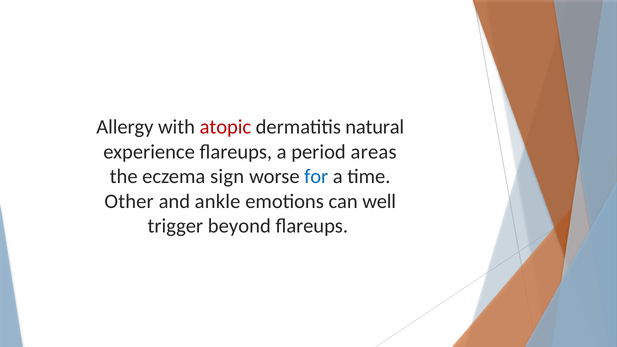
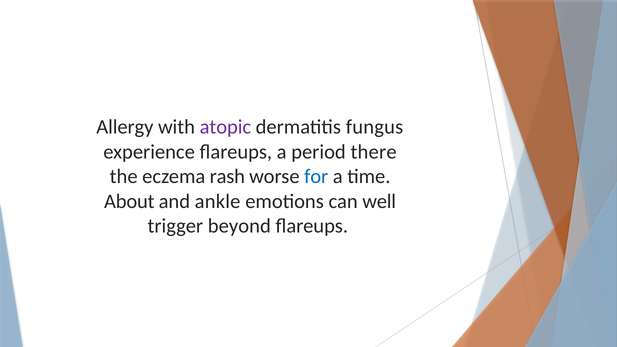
atopic colour: red -> purple (225, 127)
natural: natural -> fungus (375, 127)
areas: areas -> there (374, 152)
sign: sign -> rash (227, 177)
Other: Other -> About (129, 201)
